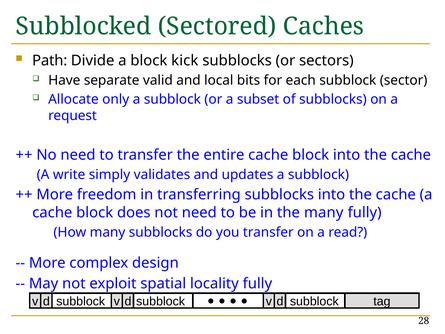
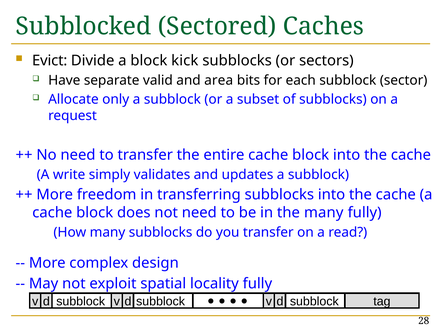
Path: Path -> Evict (50, 61)
local: local -> area (219, 80)
